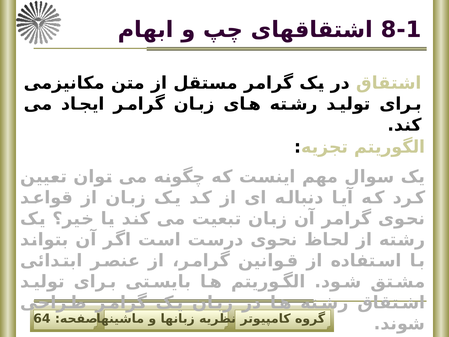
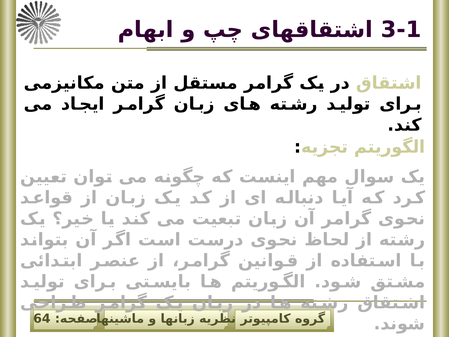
8-1: 8-1 -> 3-1 (401, 30)
